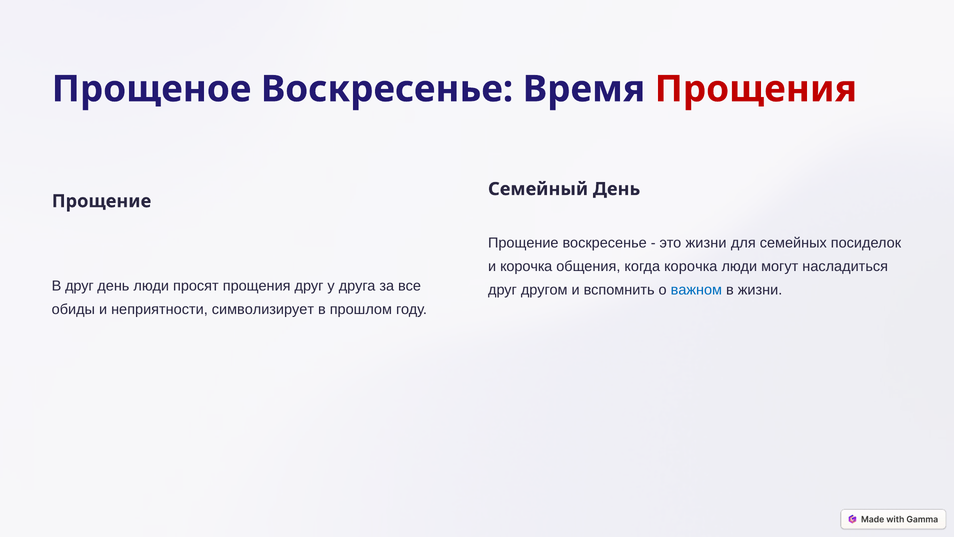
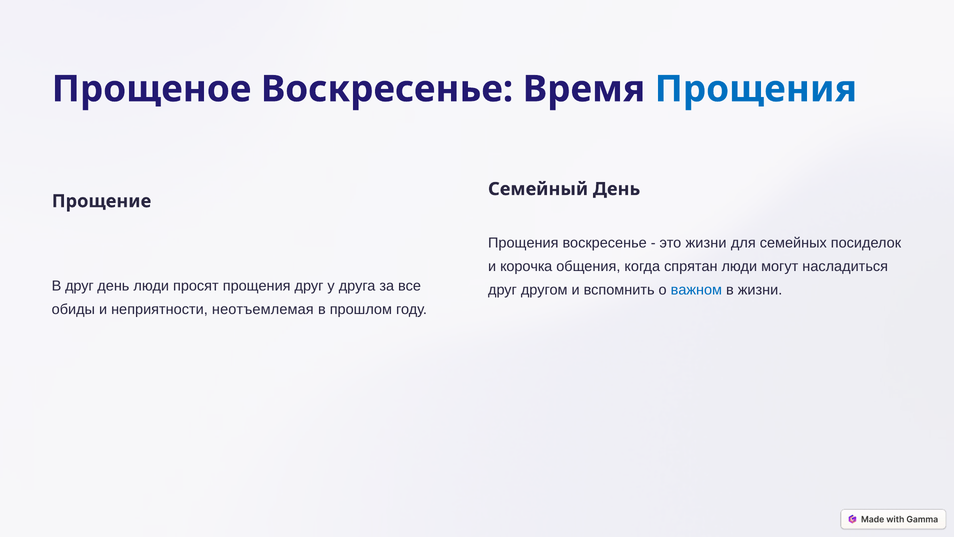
Прощения colour: red -> blue (756, 89)
Прощение: Прощение -> Прощения (523, 243)
когда корочка: корочка -> спрятан (691, 266)
символизирует: символизирует -> неотъемлемая (263, 309)
